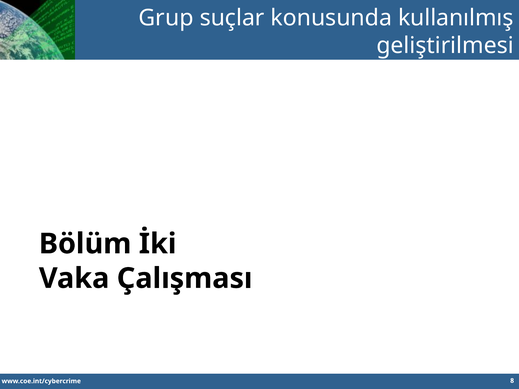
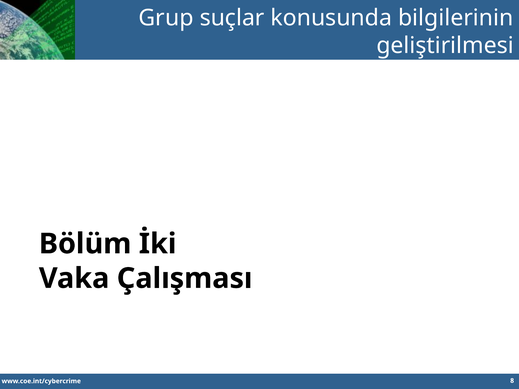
kullanılmış: kullanılmış -> bilgilerinin (456, 18)
